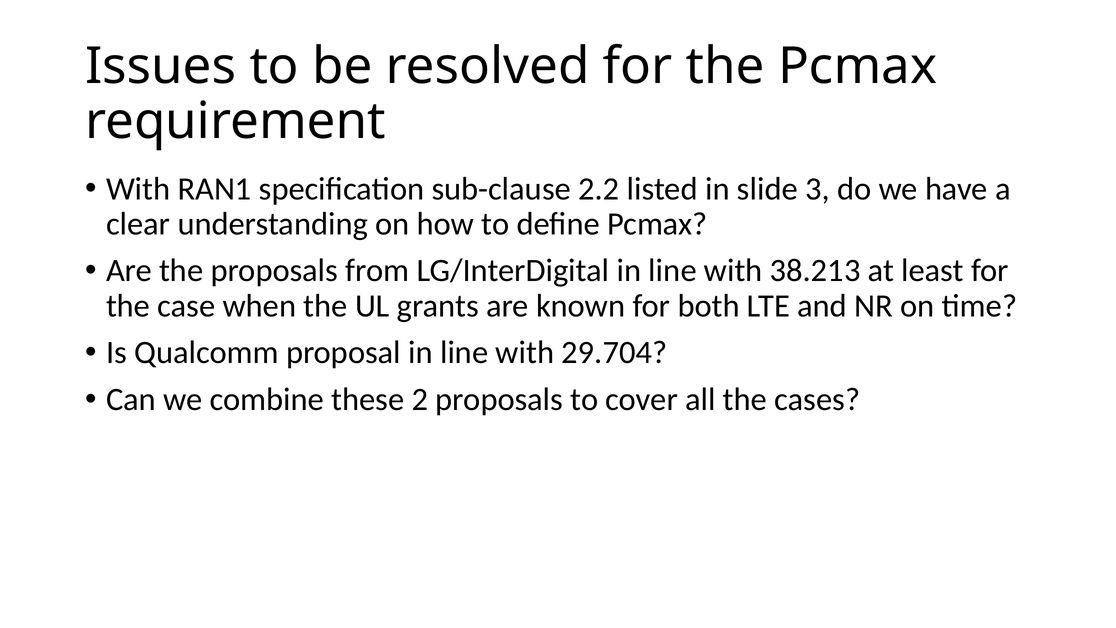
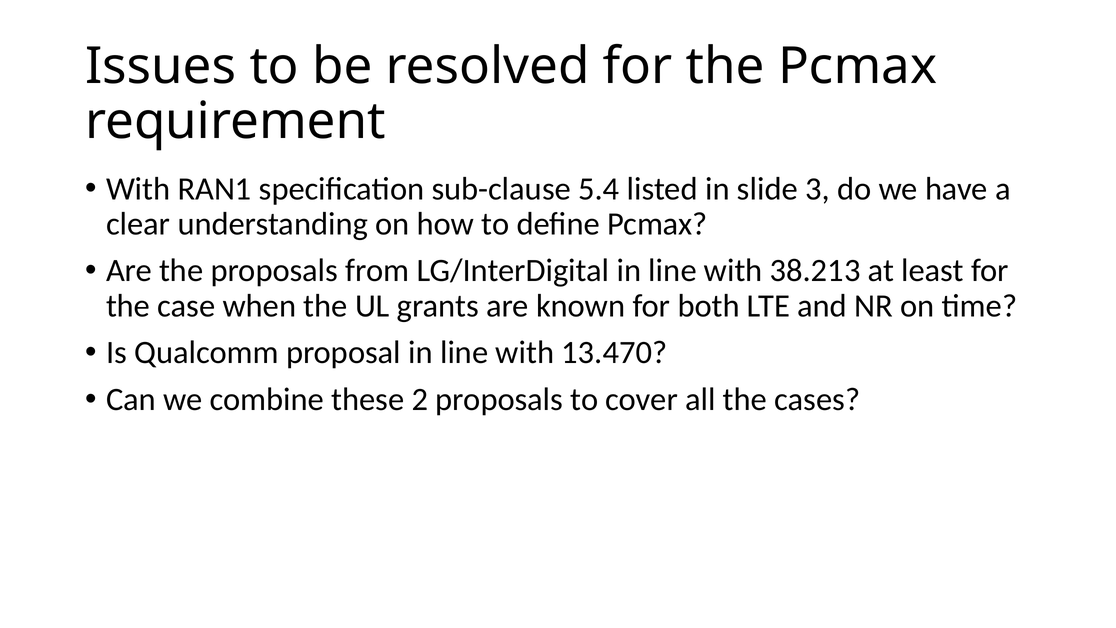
2.2: 2.2 -> 5.4 (599, 189)
29.704: 29.704 -> 13.470 (614, 353)
